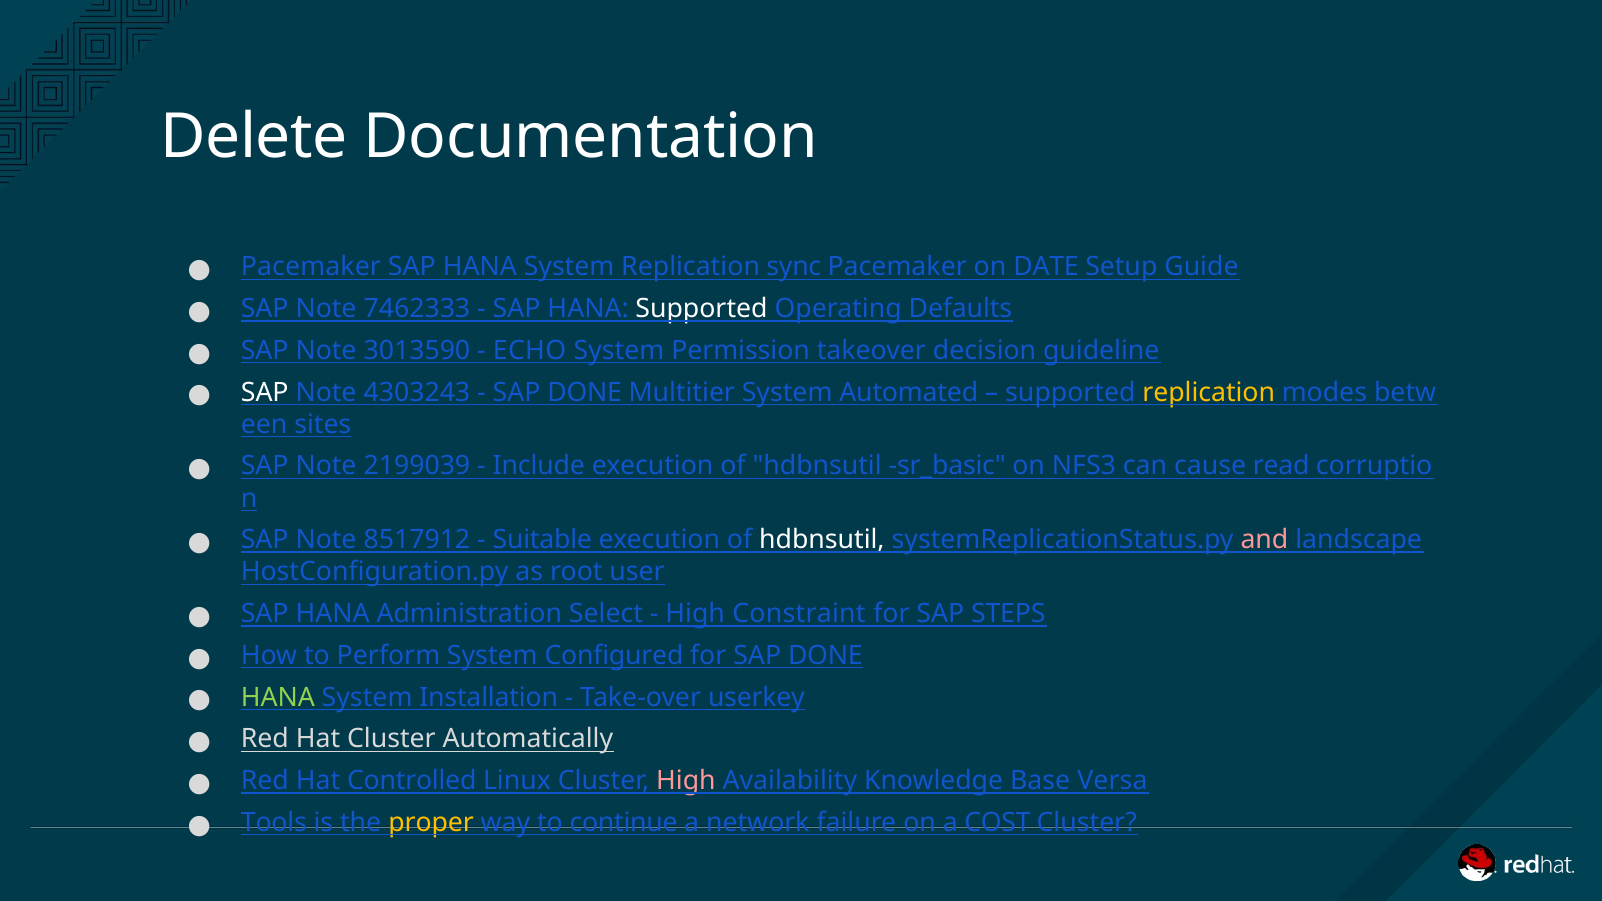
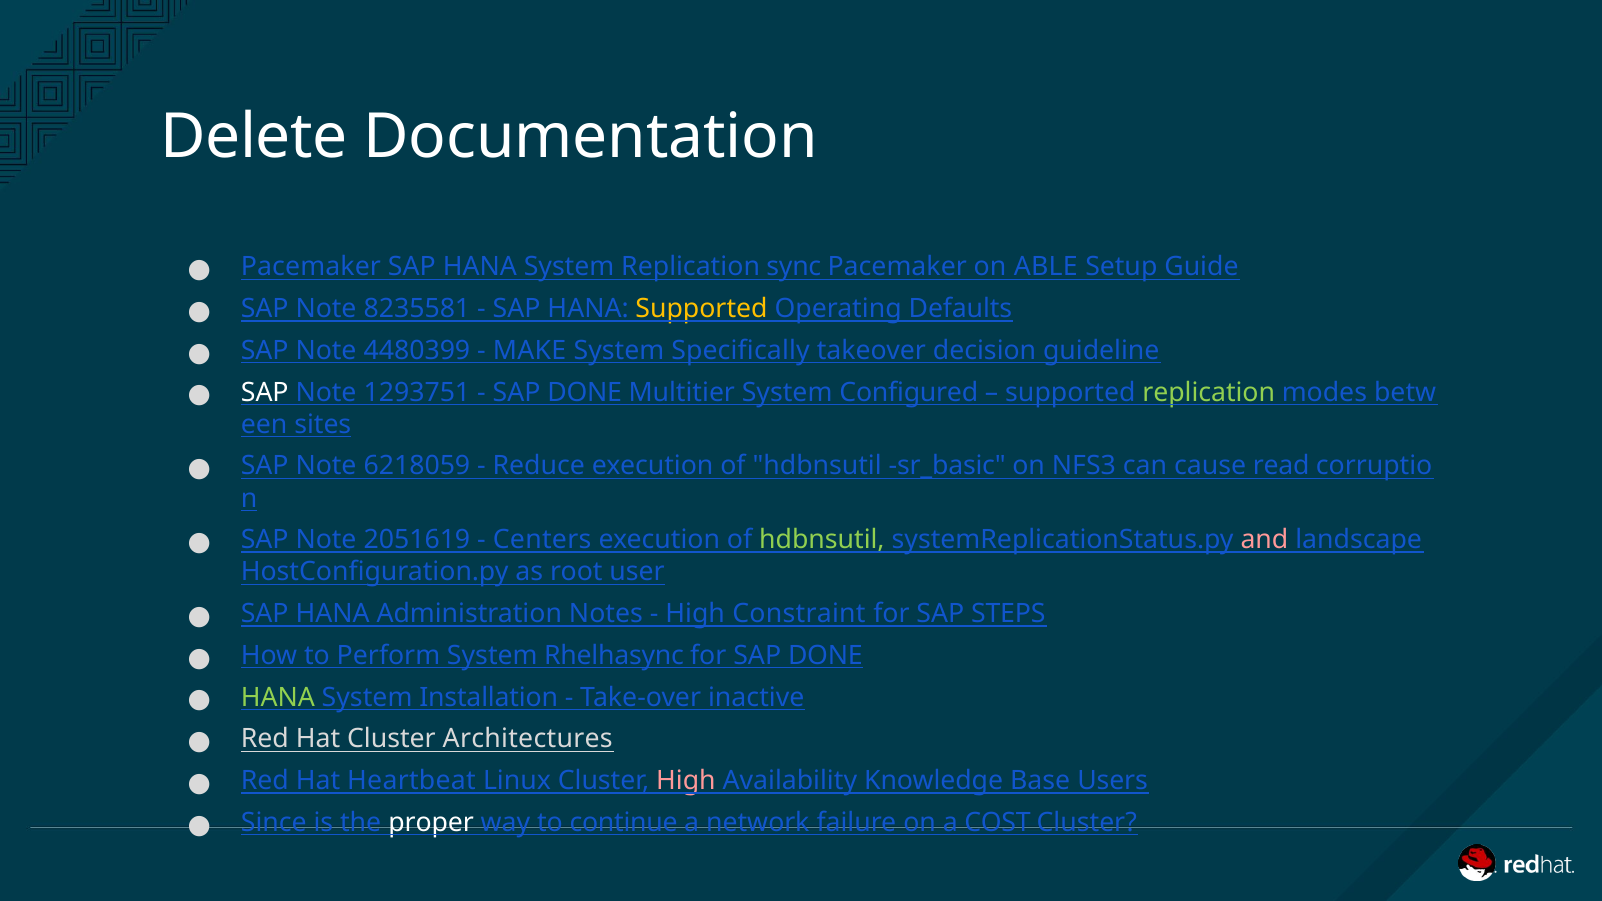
DATE: DATE -> ABLE (1046, 267)
7462333: 7462333 -> 8235581 (417, 309)
Supported colour: white -> yellow (702, 309)
3013590: 3013590 -> 4480399 (417, 351)
ECHO: ECHO -> MAKE (530, 351)
Permission: Permission -> Specifically (740, 351)
4303243: 4303243 -> 1293751 (417, 392)
Automated: Automated -> Configured (909, 392)
replication colour: yellow -> light green (1209, 392)
2199039: 2199039 -> 6218059 (417, 466)
Include: Include -> Reduce (539, 466)
8517912: 8517912 -> 2051619 (417, 540)
Suitable: Suitable -> Centers (542, 540)
hdbnsutil colour: white -> light green (822, 540)
Select: Select -> Notes (606, 614)
Configured: Configured -> Rhelhasync (614, 656)
userkey: userkey -> inactive (756, 697)
Automatically: Automatically -> Architectures (528, 739)
Controlled: Controlled -> Heartbeat (412, 781)
Versa: Versa -> Users (1113, 781)
Tools: Tools -> Since (274, 823)
proper colour: yellow -> white (431, 823)
